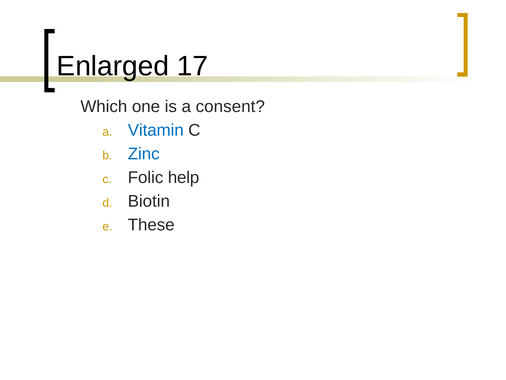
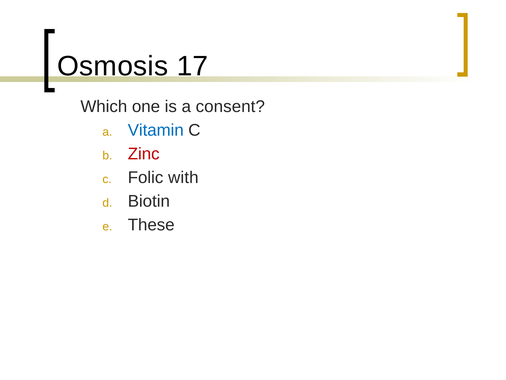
Enlarged: Enlarged -> Osmosis (113, 66)
Zinc colour: blue -> red (144, 154)
help: help -> with (183, 177)
